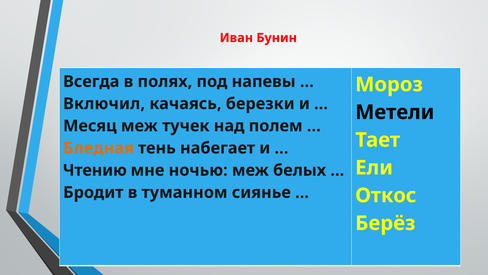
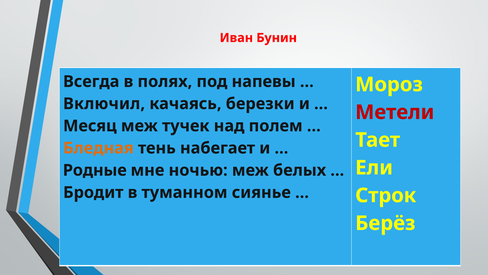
Метели colour: black -> red (395, 112)
Чтению: Чтению -> Родные (95, 170)
Откос: Откос -> Строк (386, 195)
